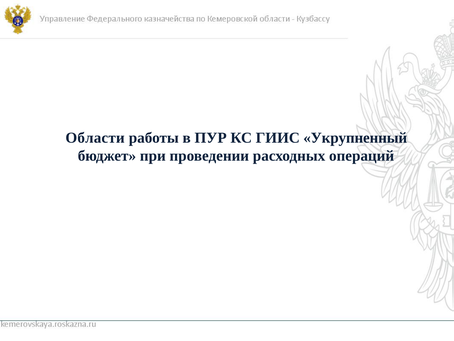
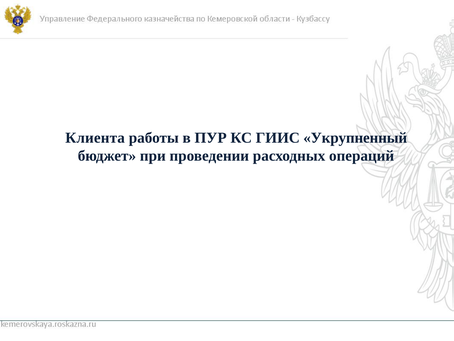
Области: Области -> Клиента (95, 138)
